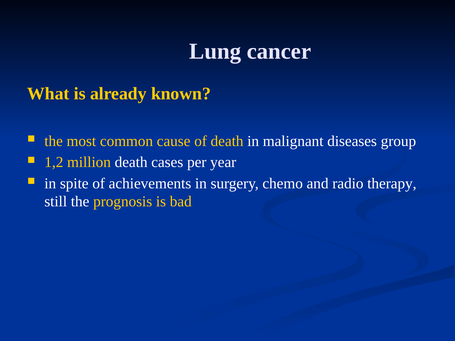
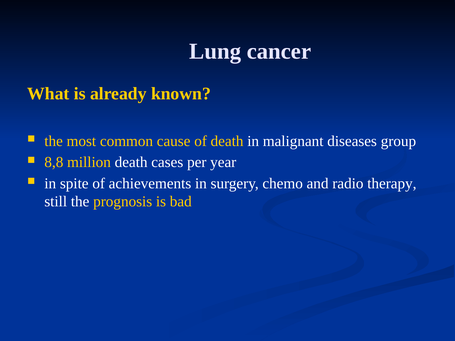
1,2: 1,2 -> 8,8 (54, 162)
